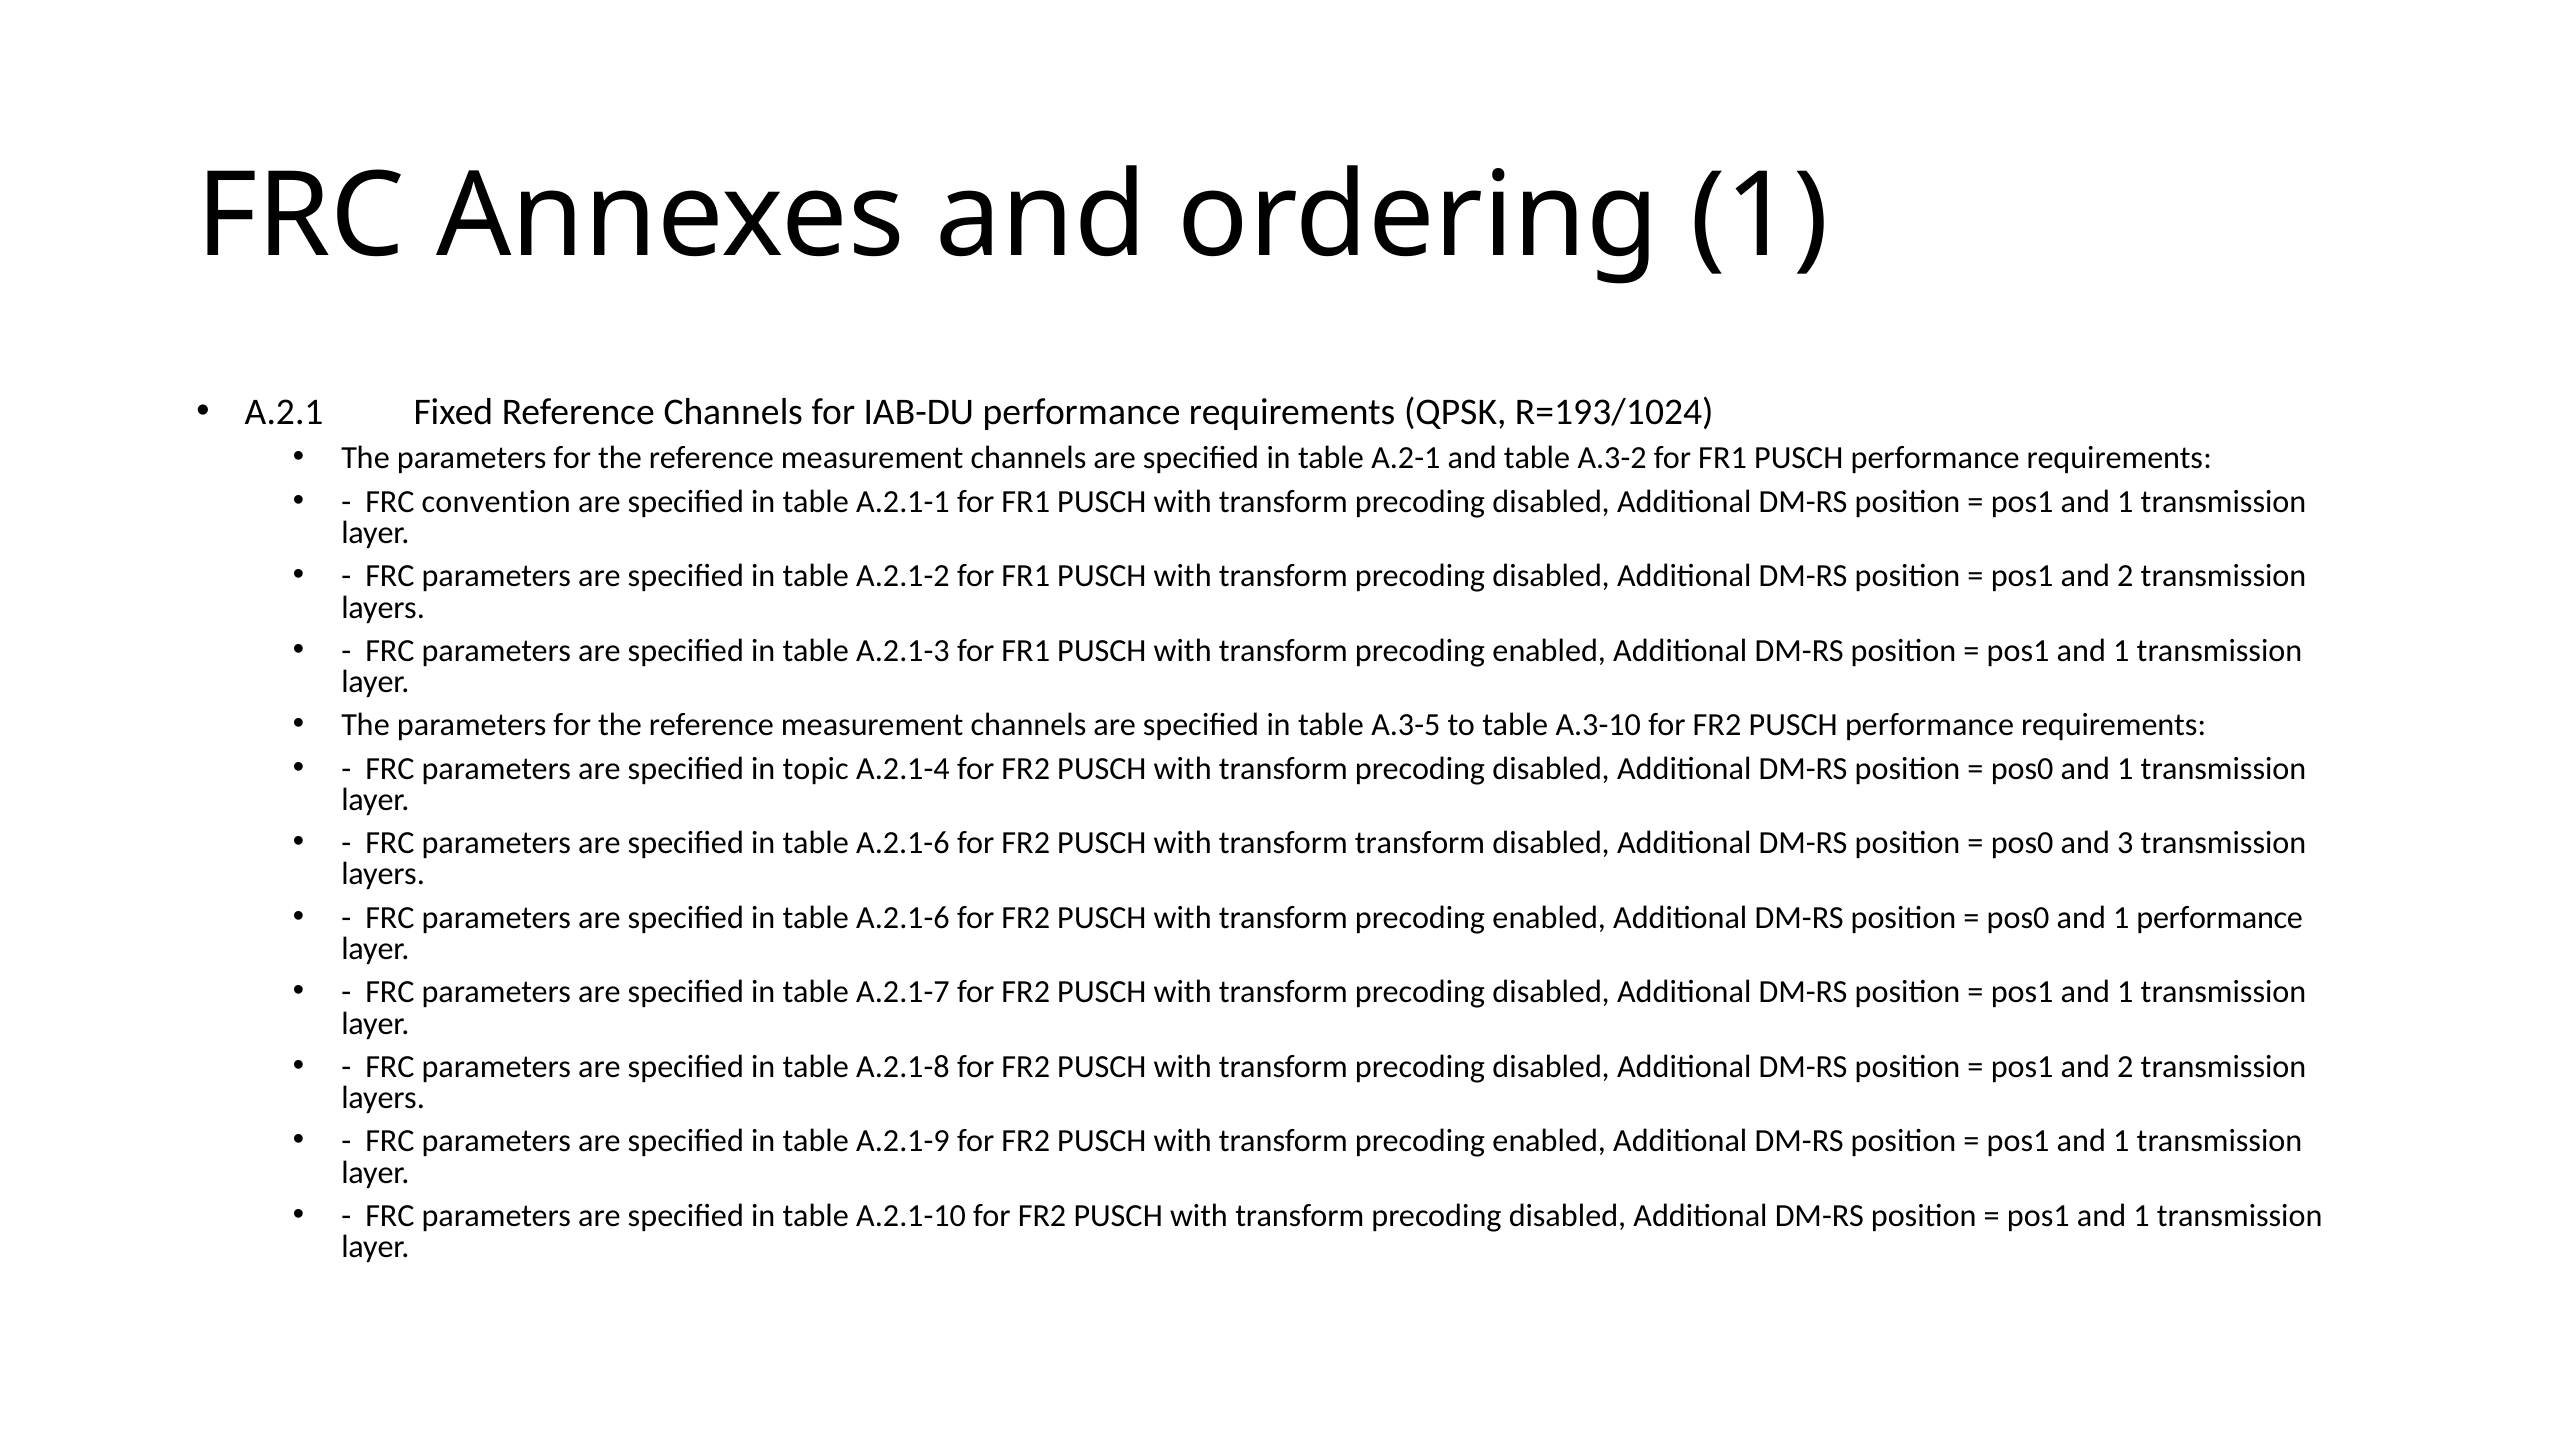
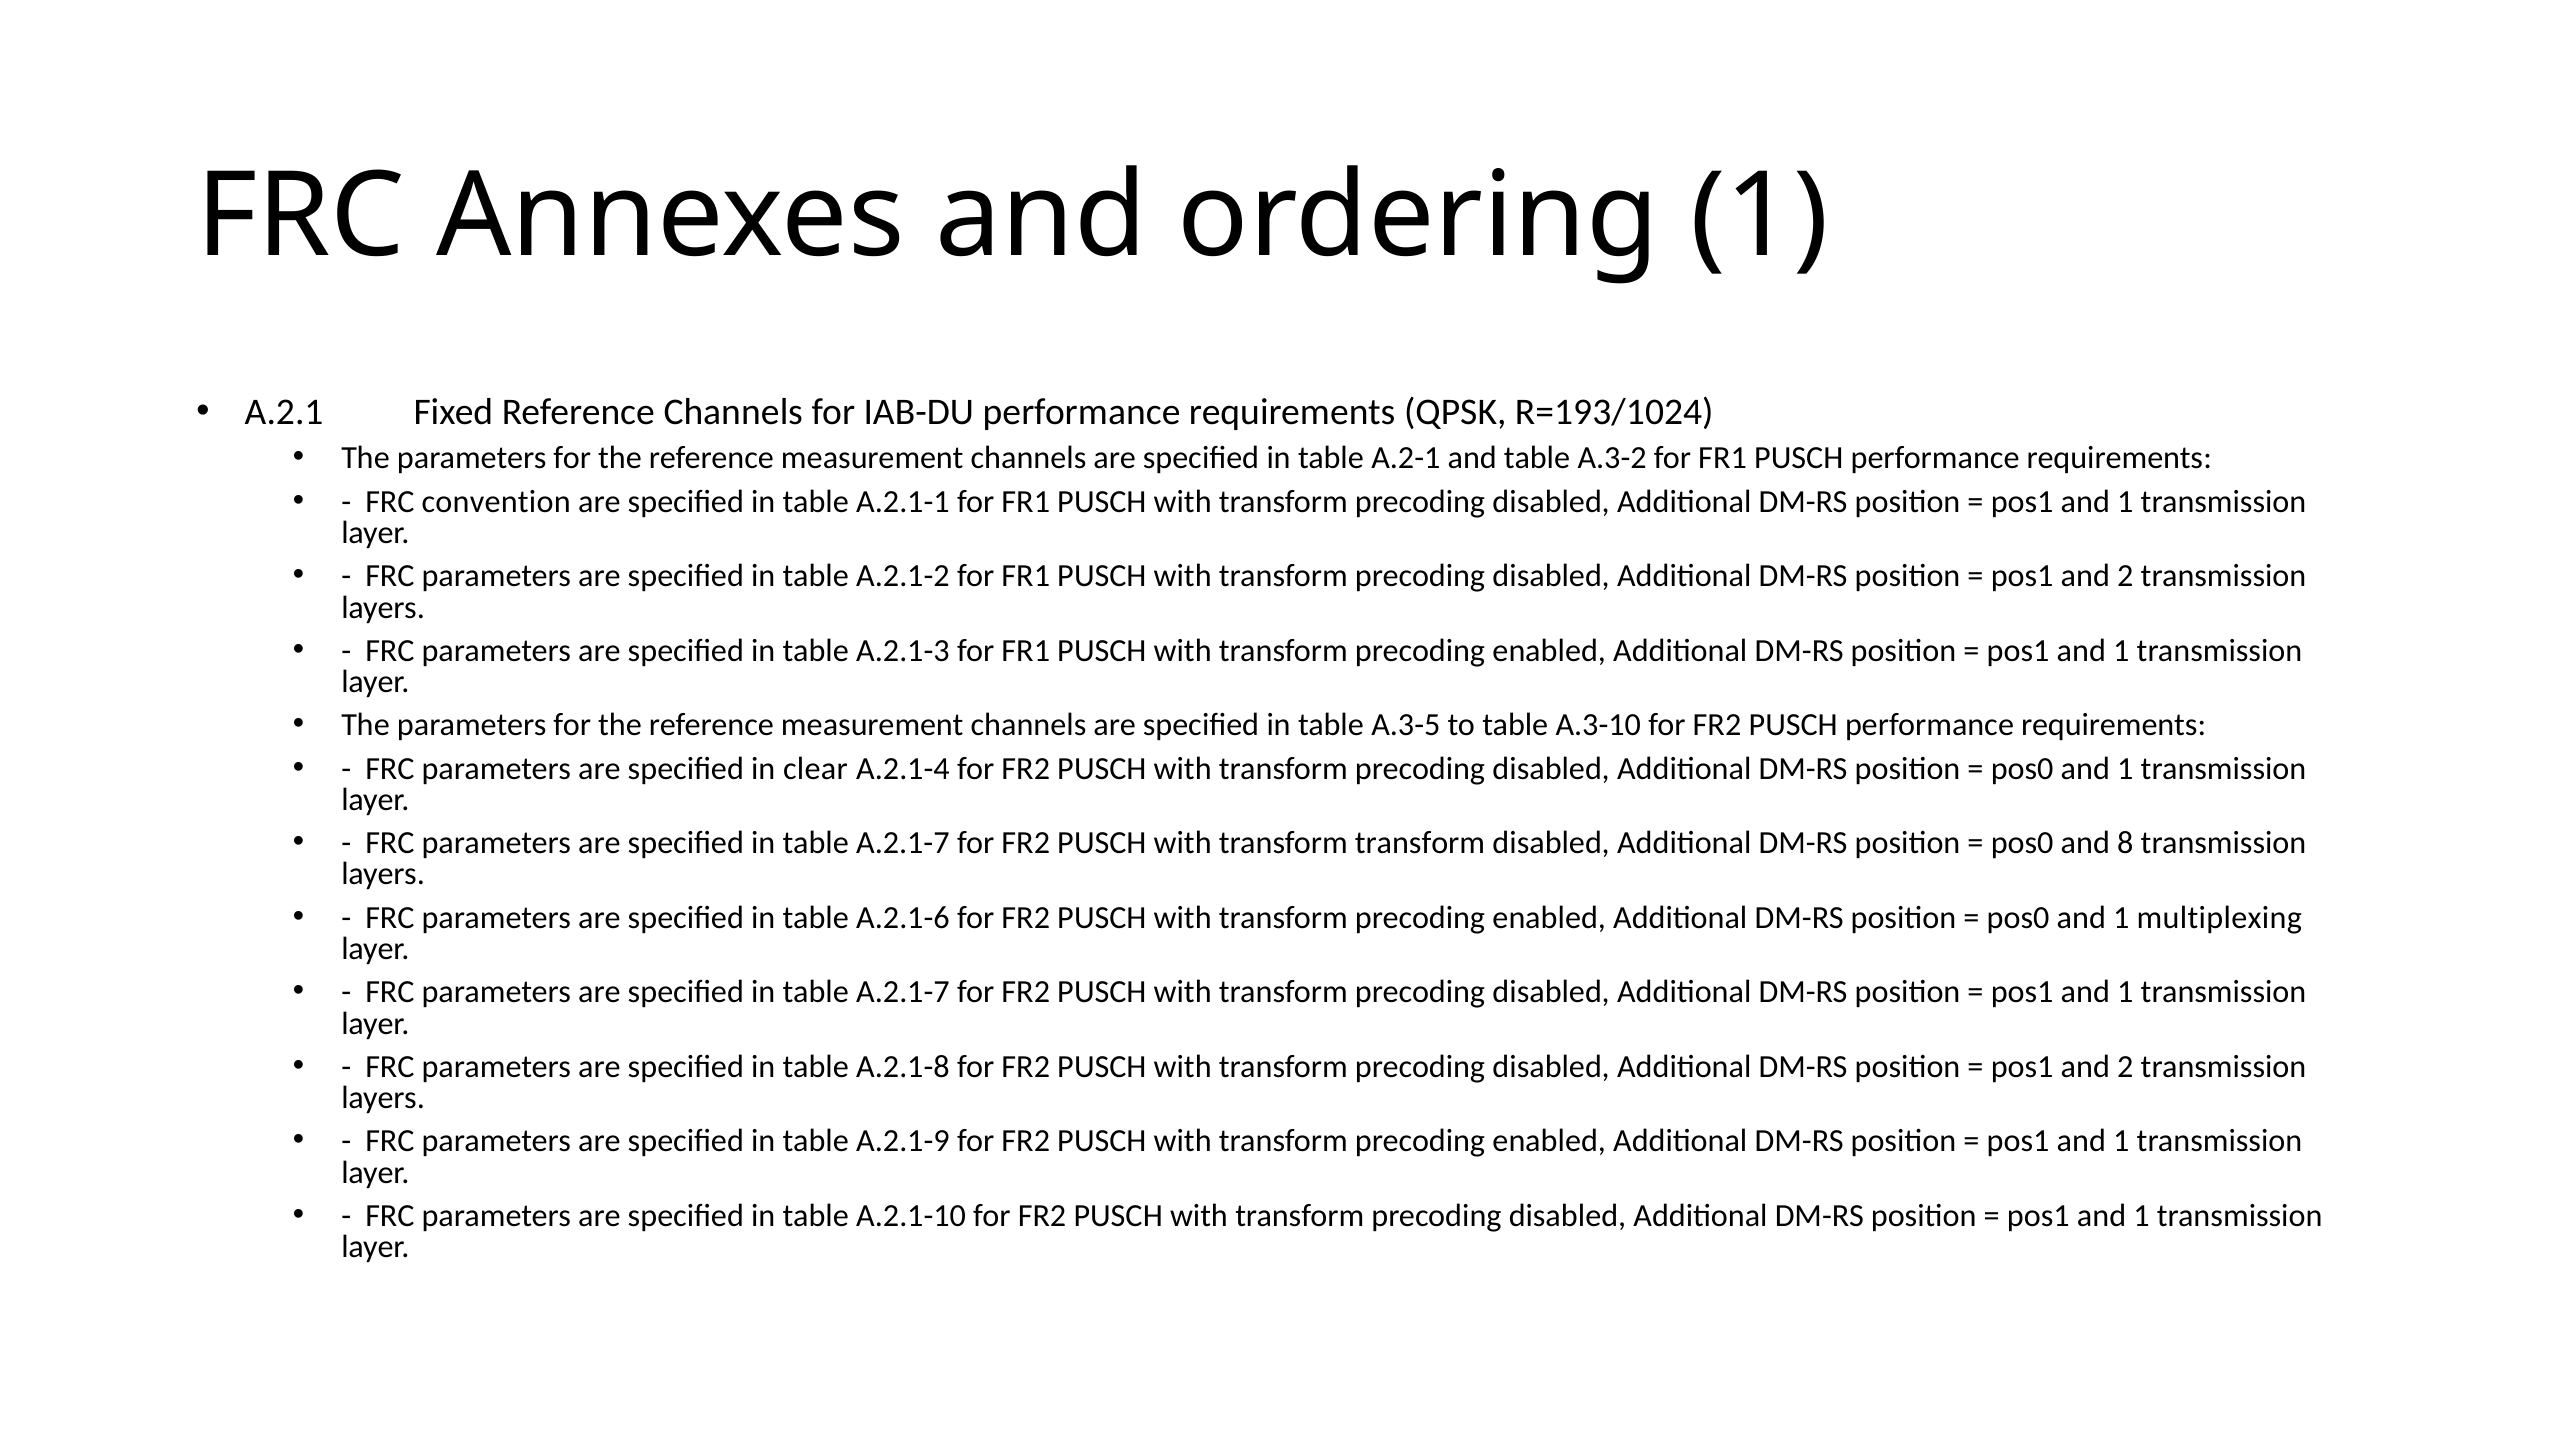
topic: topic -> clear (816, 768)
A.2.1-6: A.2.1-6 -> A.2.1-7 (903, 843)
3: 3 -> 8 (2125, 843)
1 performance: performance -> multiplexing (2219, 918)
